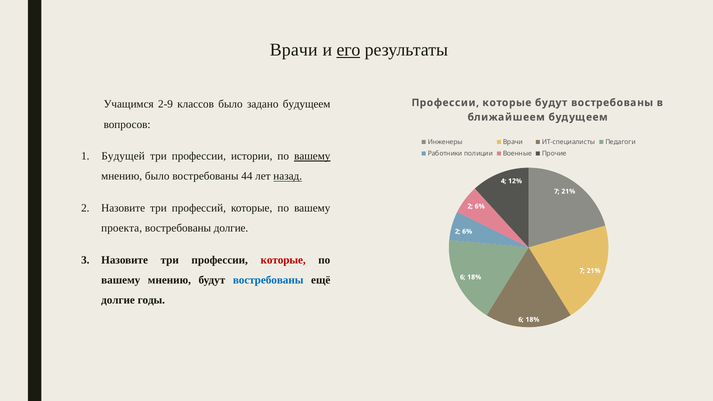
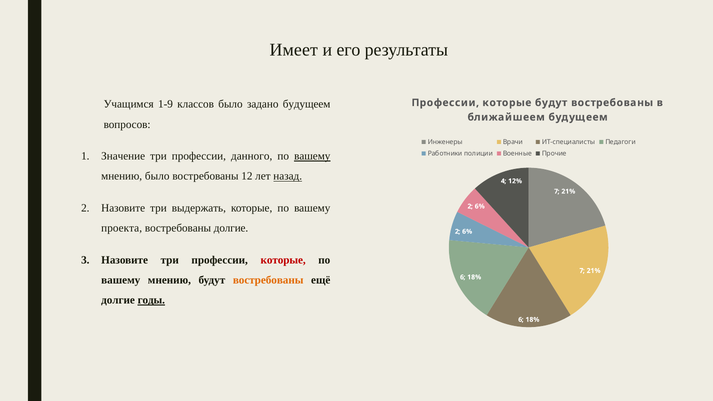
Врачи: Врачи -> Имеет (294, 50)
его underline: present -> none (348, 50)
2-9: 2-9 -> 1-9 (165, 104)
Будущей: Будущей -> Значение (123, 156)
истории: истории -> данного (252, 156)
44: 44 -> 12 (247, 176)
профессий: профессий -> выдержать (199, 208)
востребованы colour: blue -> orange (268, 280)
годы underline: none -> present (151, 300)
